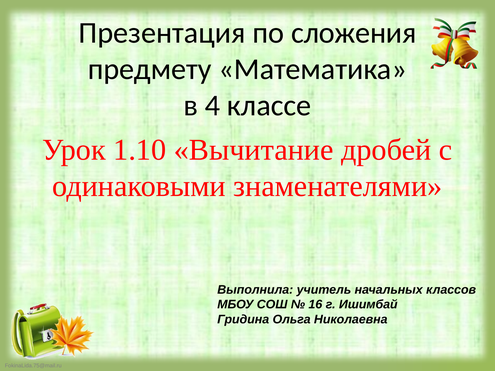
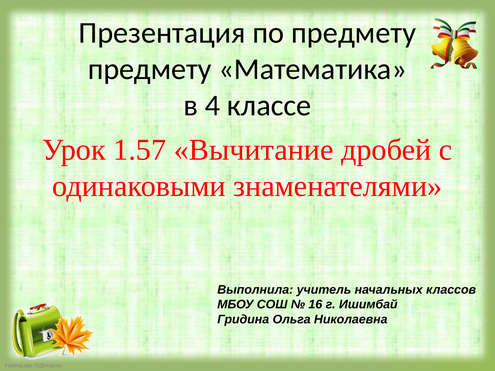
по сложения: сложения -> предмету (354, 33)
1.10: 1.10 -> 1.57 (140, 150)
